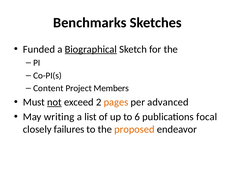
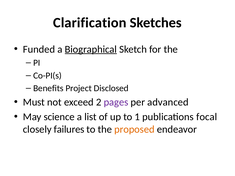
Benchmarks: Benchmarks -> Clarification (90, 23)
Content: Content -> Benefits (48, 88)
Members: Members -> Disclosed (111, 88)
not underline: present -> none (54, 102)
pages colour: orange -> purple (116, 102)
writing: writing -> science (59, 117)
6: 6 -> 1 (137, 117)
